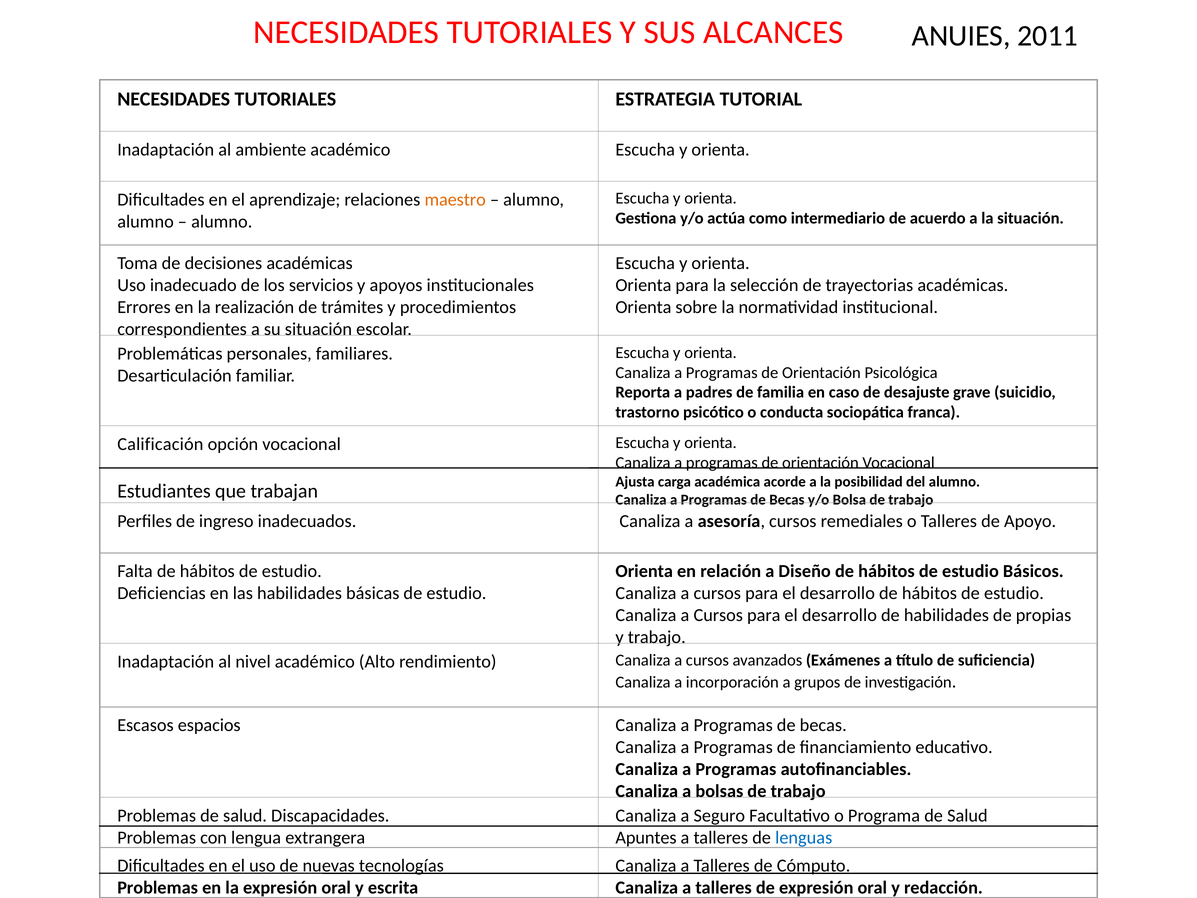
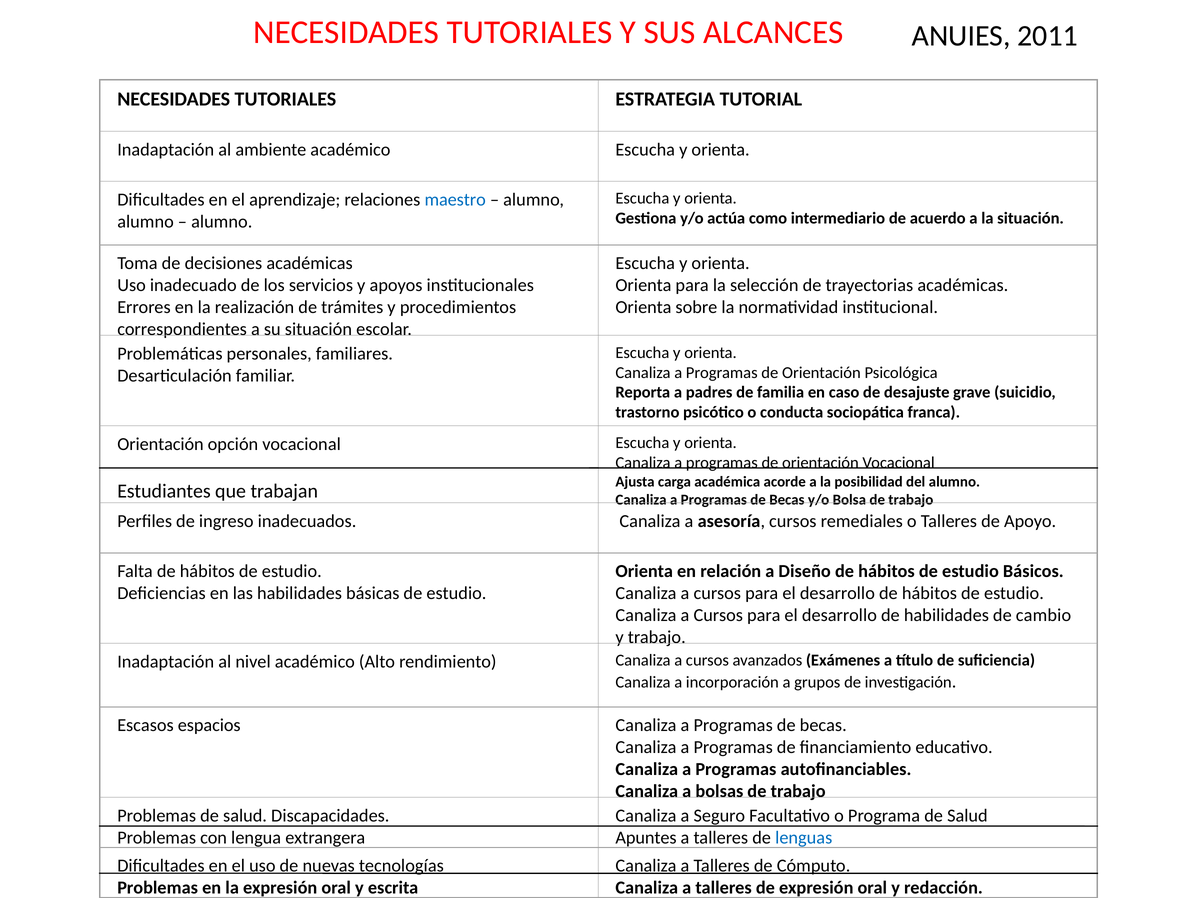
maestro colour: orange -> blue (455, 200)
Calificación: Calificación -> Orientación (160, 444)
propias: propias -> cambio (1044, 615)
